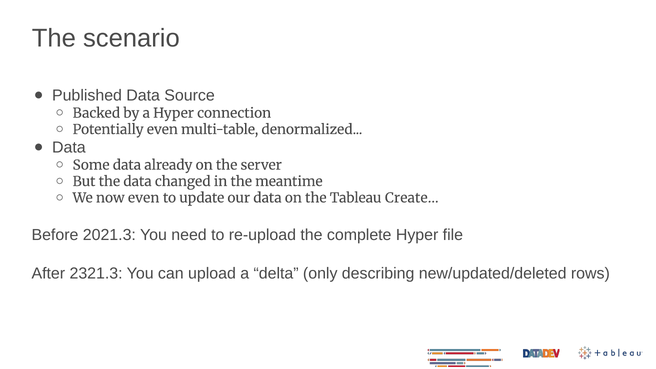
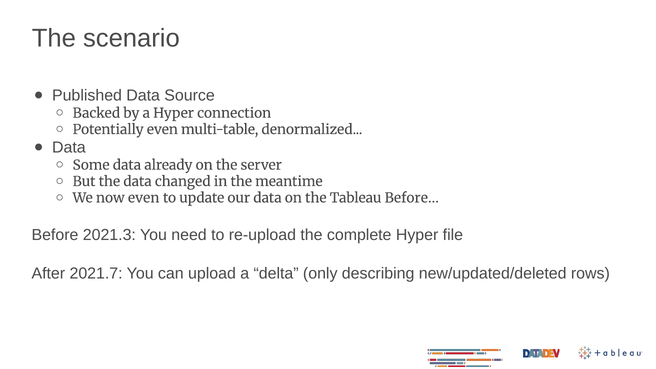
Create…: Create… -> Before… (412, 198)
2321.3: 2321.3 -> 2021.7 (96, 273)
